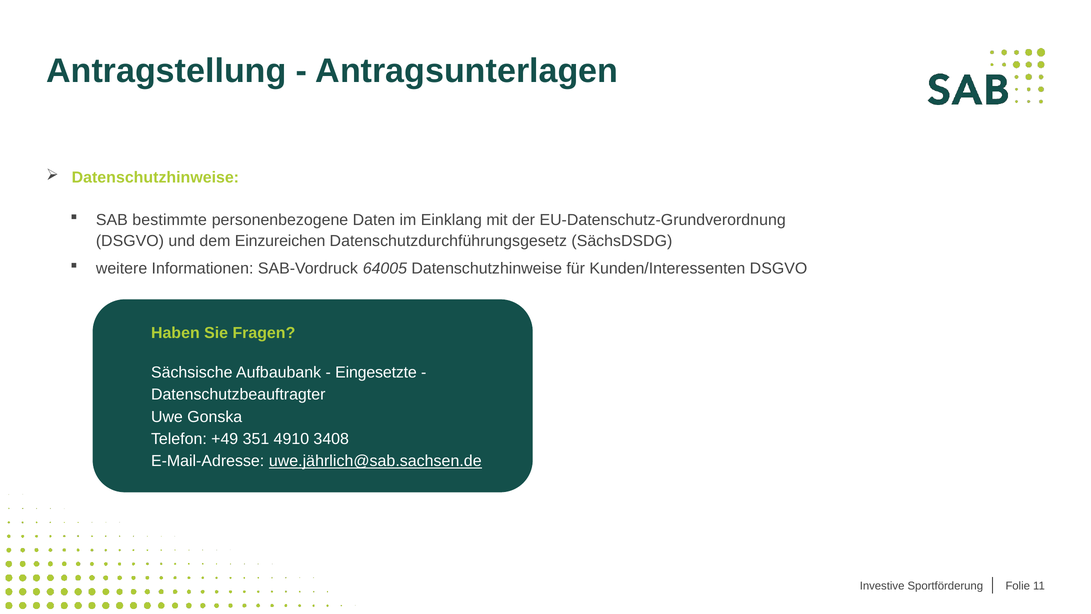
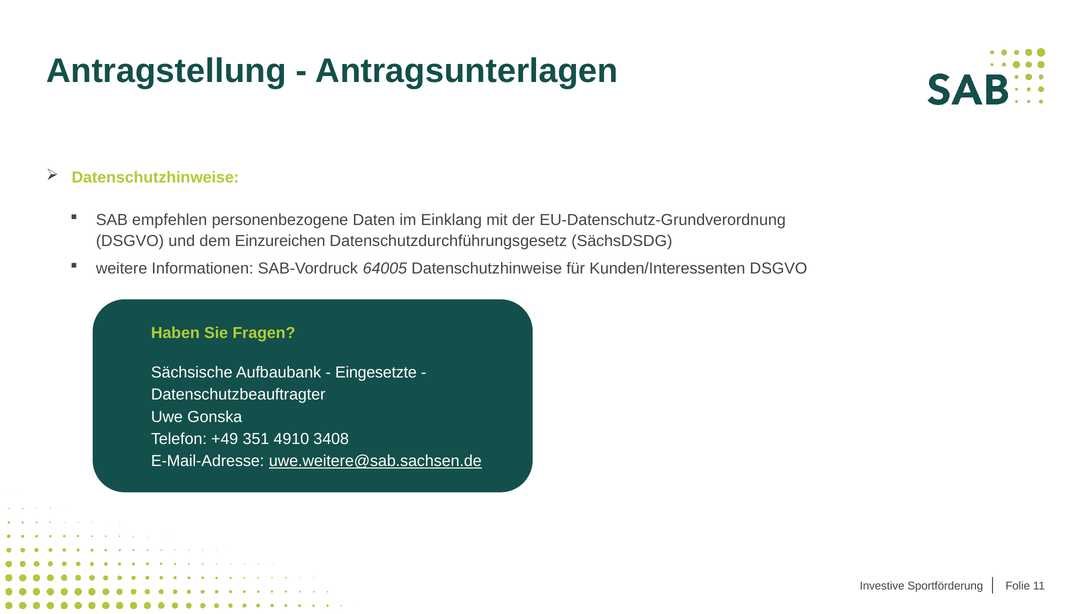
bestimmte: bestimmte -> empfehlen (170, 220)
uwe.jährlich@sab.sachsen.de: uwe.jährlich@sab.sachsen.de -> uwe.weitere@sab.sachsen.de (375, 461)
